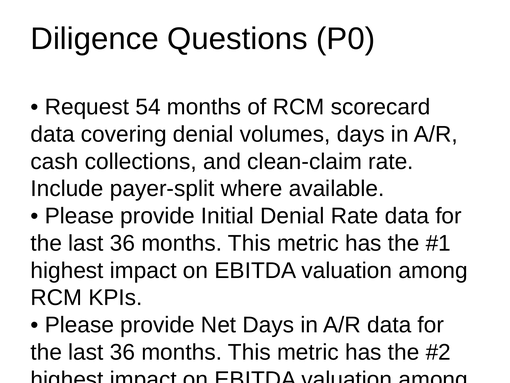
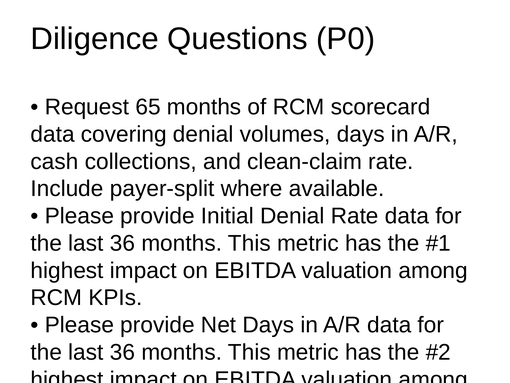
54: 54 -> 65 (148, 107)
